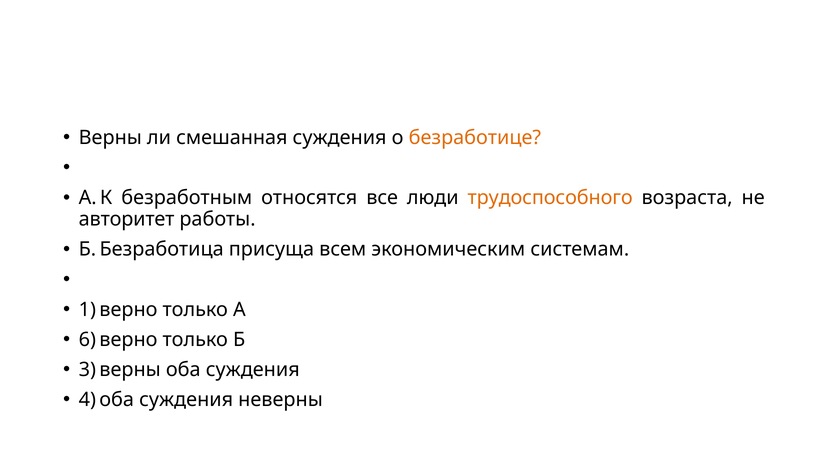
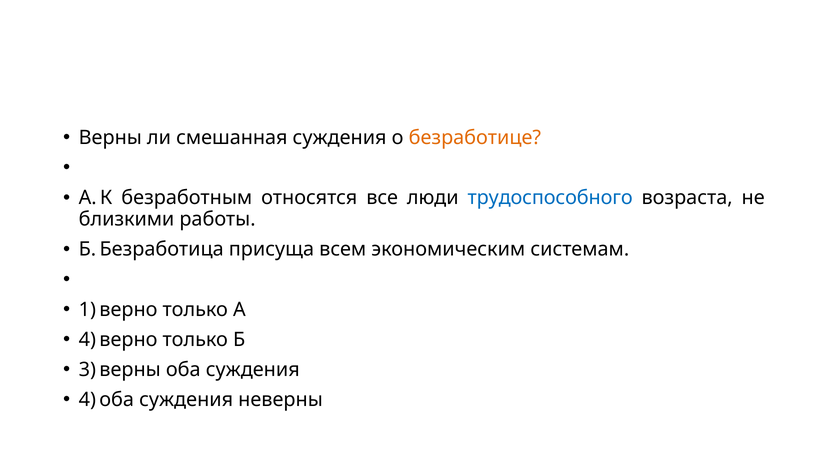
трудоспособного colour: orange -> blue (550, 198)
авторитет: авторитет -> близкими (127, 219)
6: 6 -> 4 (87, 340)
